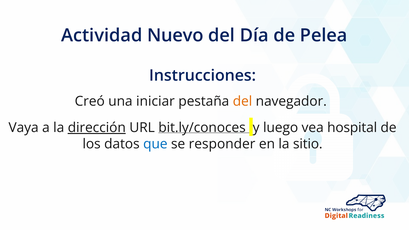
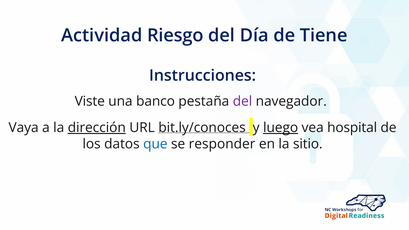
Nuevo: Nuevo -> Riesgo (175, 36)
Pelea: Pelea -> Tiene (324, 36)
Creó: Creó -> Viste (90, 101)
iniciar: iniciar -> banco (156, 101)
del colour: orange -> purple (242, 101)
luego underline: none -> present (281, 128)
